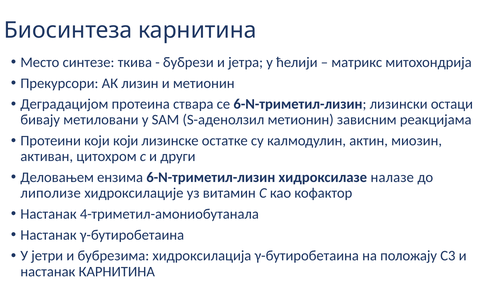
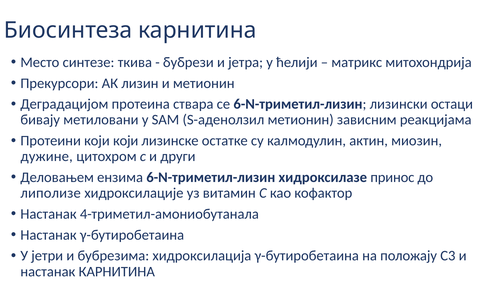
активан: активан -> дужине (47, 157)
налазе: налазе -> принос (392, 178)
